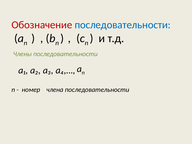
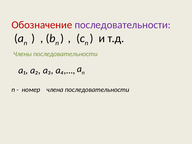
последовательности colour: blue -> purple (123, 25)
